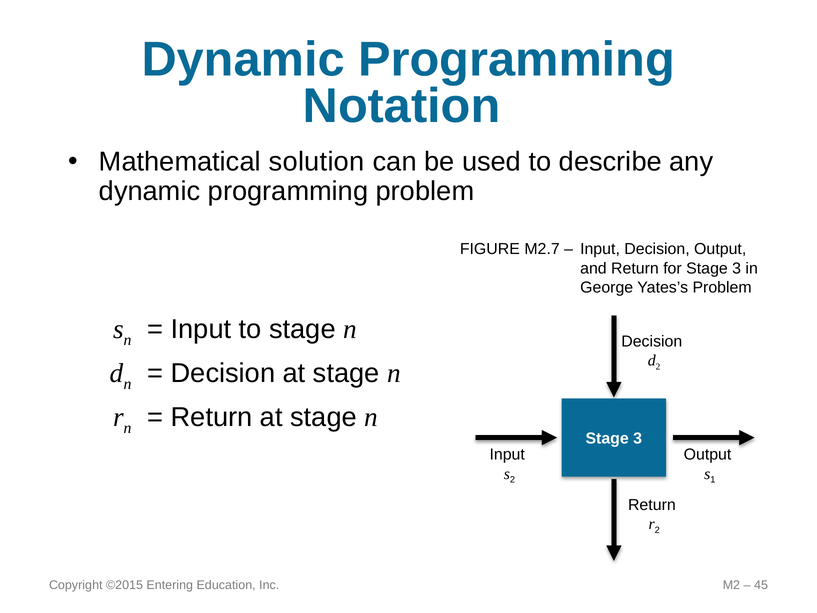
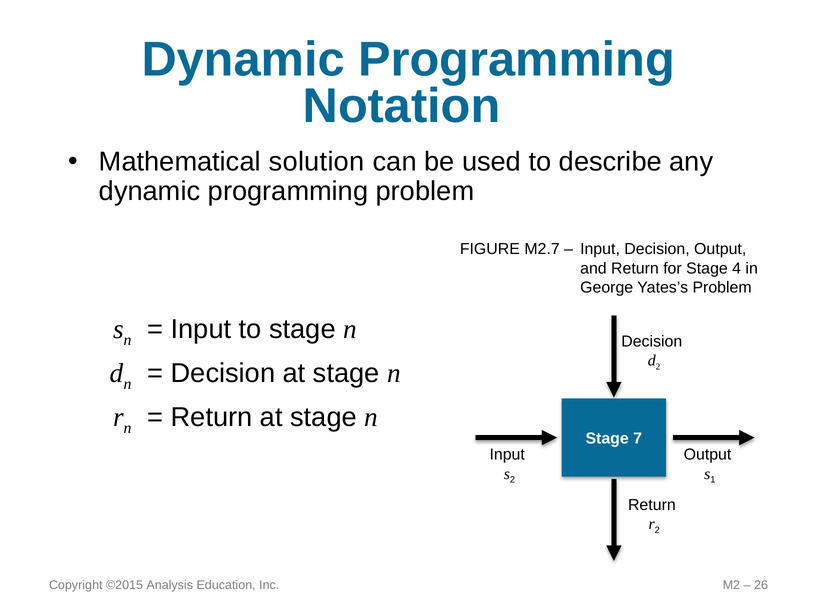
for Stage 3: 3 -> 4 (737, 268)
3: 3 -> 7 (638, 438)
Entering: Entering -> Analysis (170, 585)
45: 45 -> 26 (761, 585)
